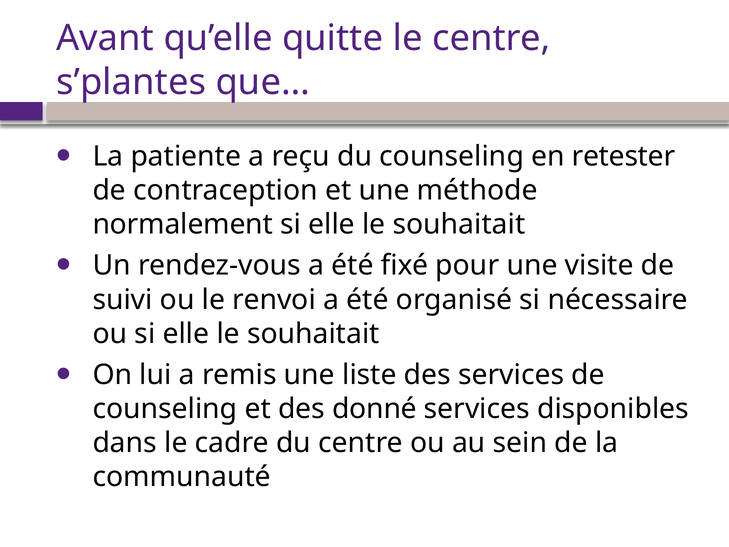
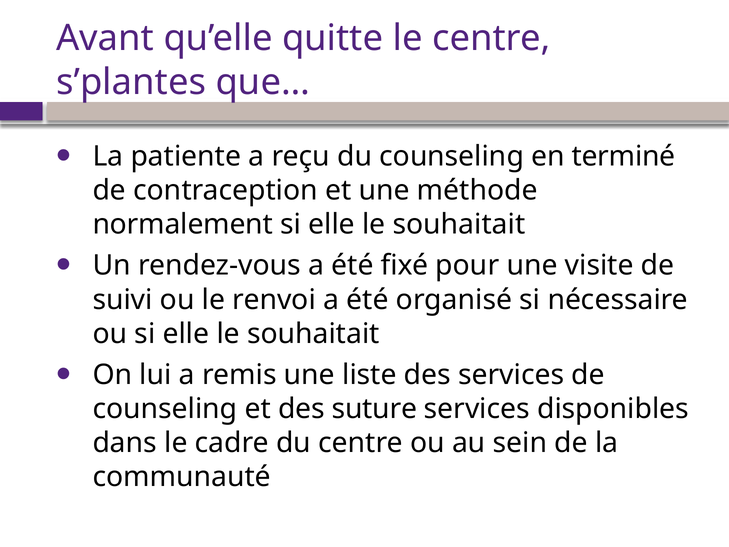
retester: retester -> terminé (624, 156)
donné: donné -> suture (375, 409)
